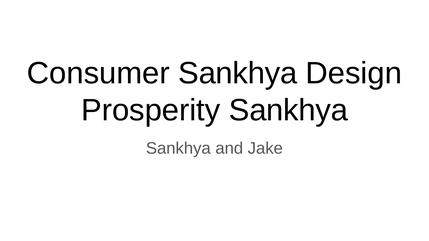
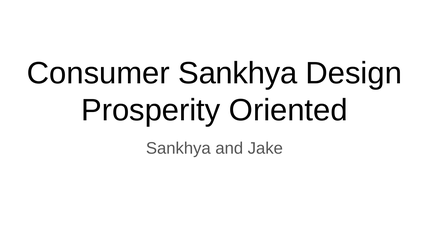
Prosperity Sankhya: Sankhya -> Oriented (288, 111)
